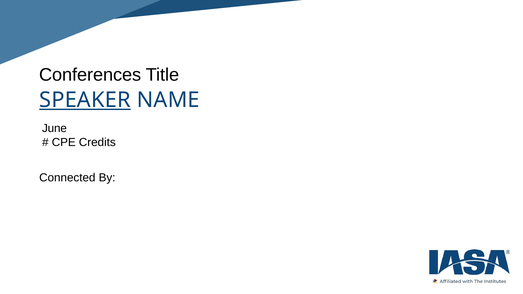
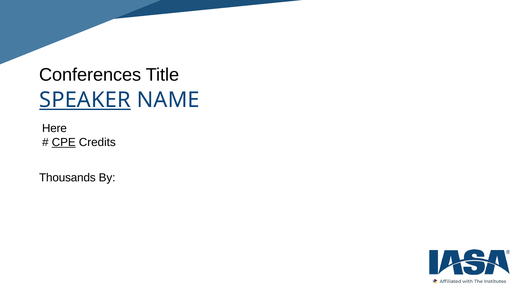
June: June -> Here (54, 128)
CPE underline: none -> present (64, 142)
Connected: Connected -> Thousands (67, 178)
